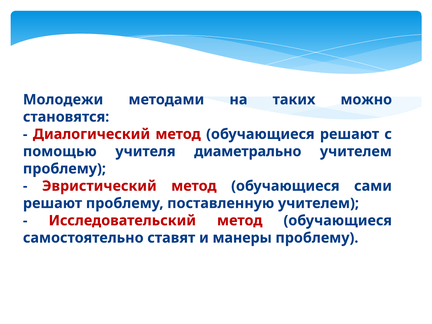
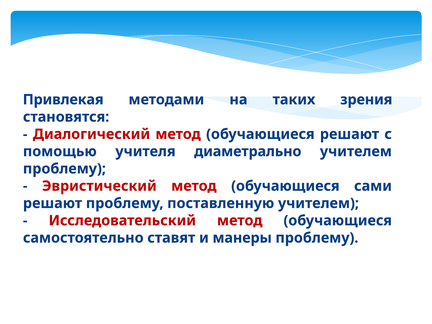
Молодежи: Молодежи -> Привлекая (63, 100)
можно: можно -> зрения (366, 100)
